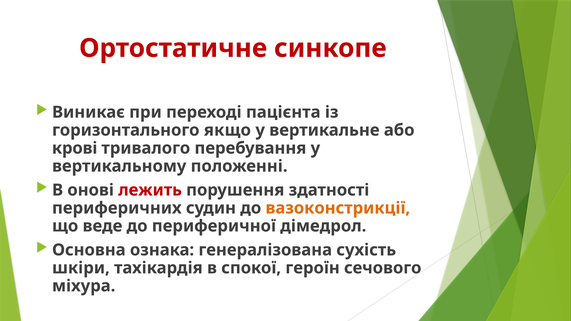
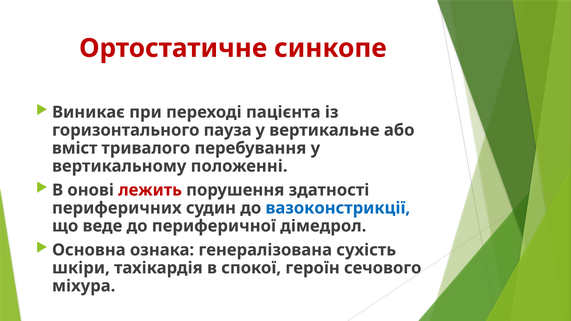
якщо: якщо -> пауза (228, 130)
крові: крові -> вміст (75, 148)
вазоконстрикції colour: orange -> blue (338, 208)
